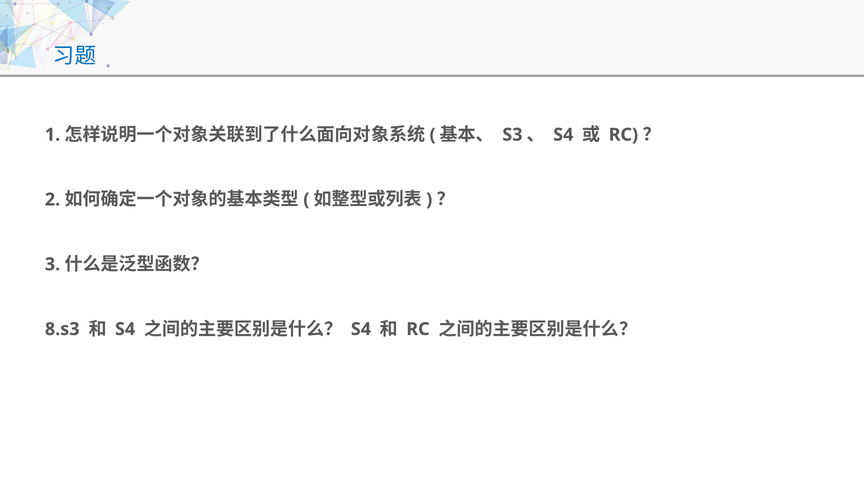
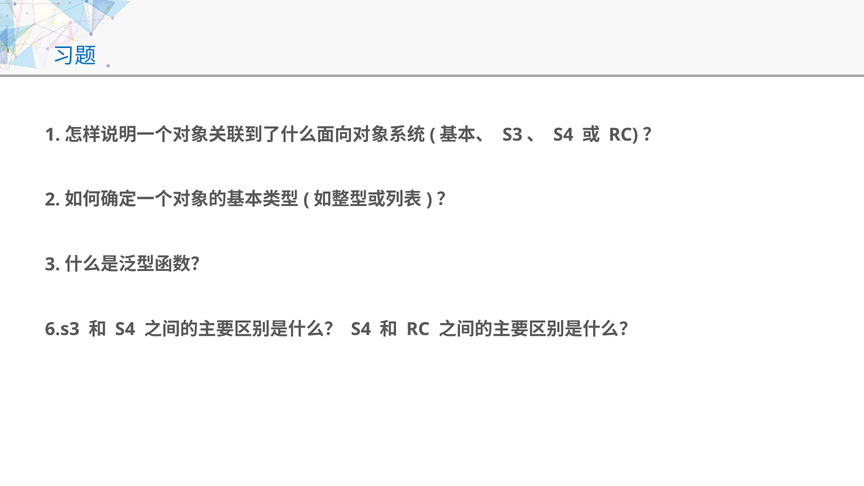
8.s3: 8.s3 -> 6.s3 (62, 329)
